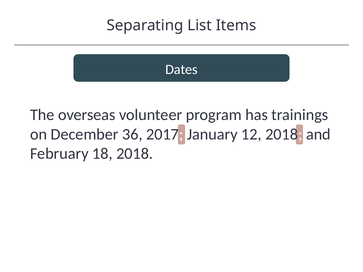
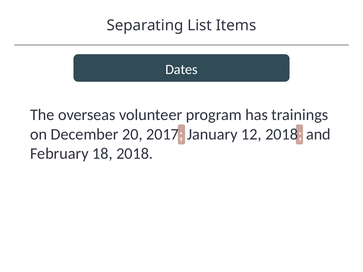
36: 36 -> 20 (132, 134)
